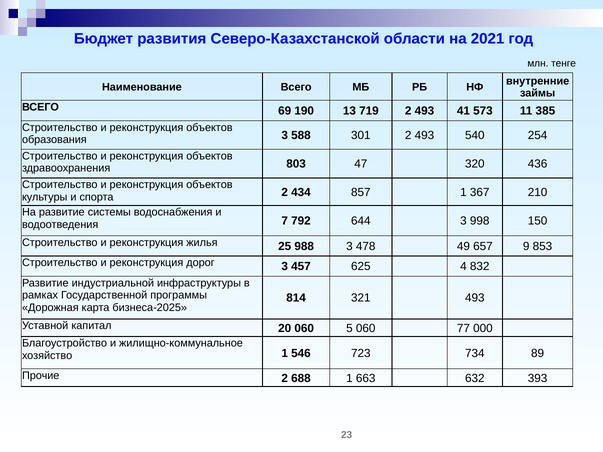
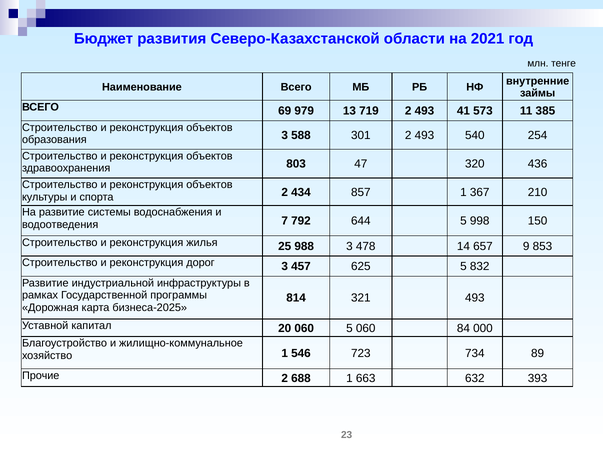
190: 190 -> 979 (304, 111)
644 3: 3 -> 5 (463, 221)
49: 49 -> 14 (463, 246)
625 4: 4 -> 5 (463, 267)
77: 77 -> 84 (463, 328)
